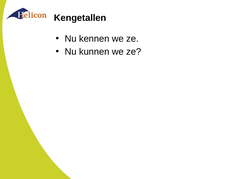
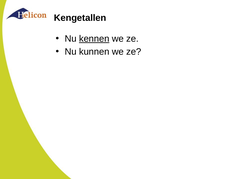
kennen underline: none -> present (94, 39)
